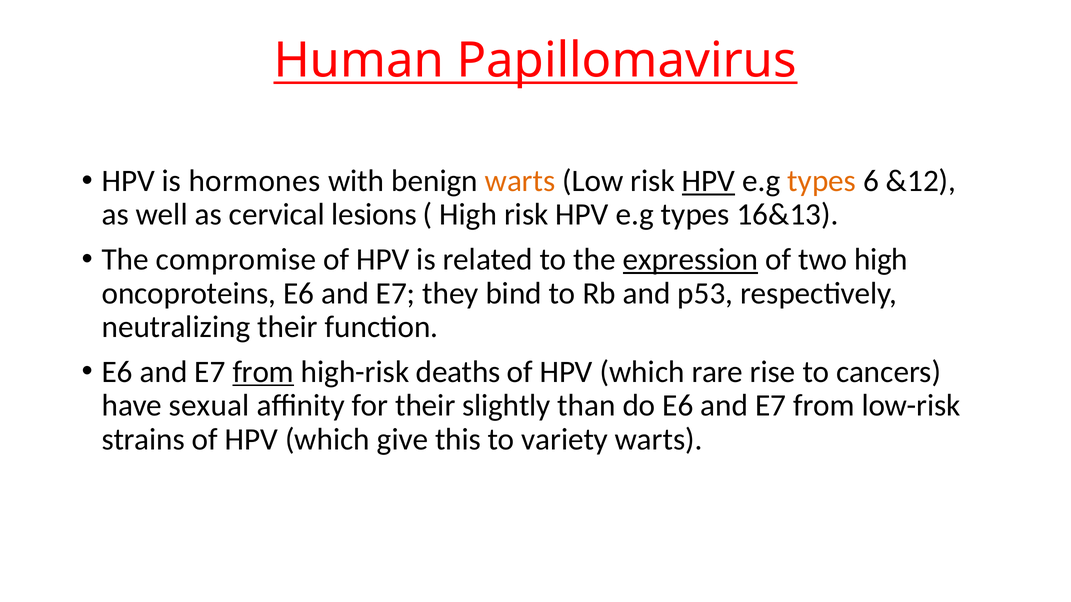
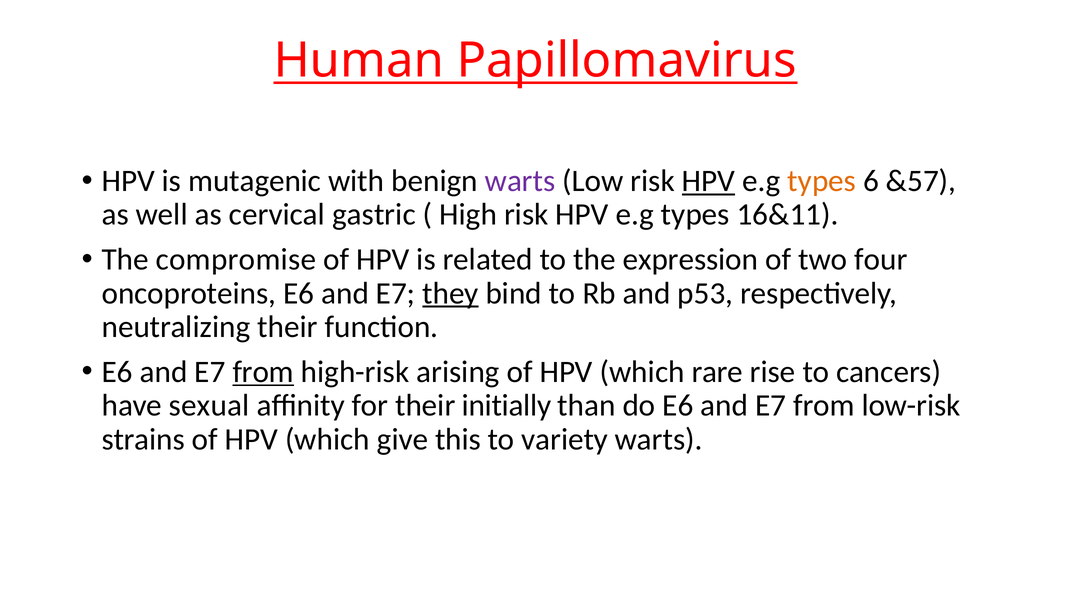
hormones: hormones -> mutagenic (255, 181)
warts colour: orange -> purple (520, 181)
&12: &12 -> &57 (921, 181)
lesions: lesions -> gastric (374, 215)
16&13: 16&13 -> 16&11 (788, 215)
expression underline: present -> none (690, 260)
two high: high -> four (881, 260)
they underline: none -> present (450, 293)
deaths: deaths -> arising (458, 372)
slightly: slightly -> initially (507, 406)
